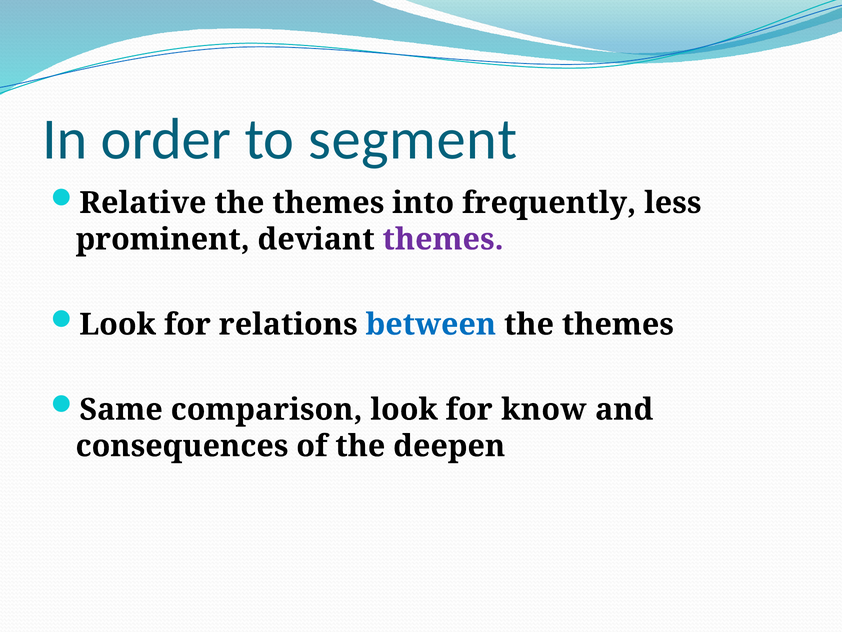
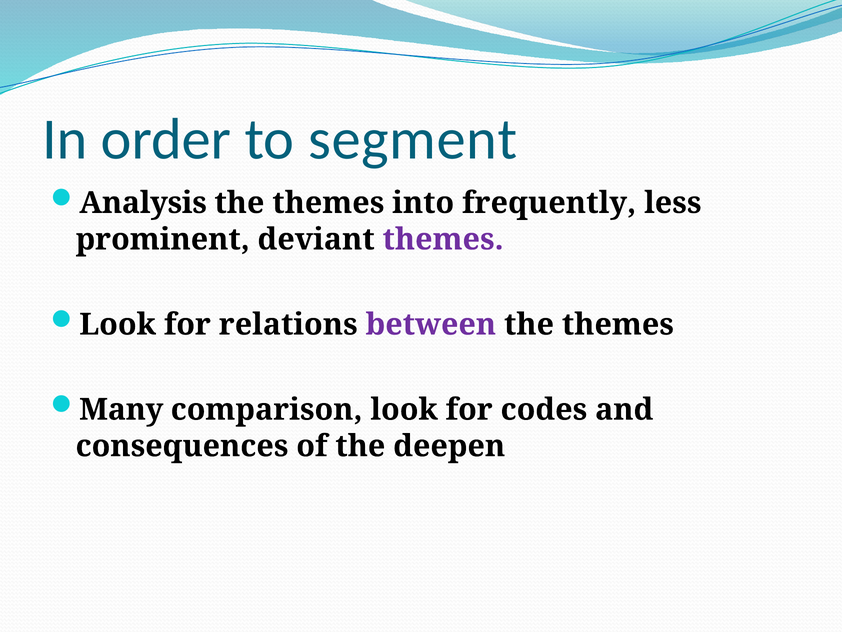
Relative: Relative -> Analysis (143, 203)
between colour: blue -> purple (431, 324)
Same: Same -> Many (121, 409)
know: know -> codes (544, 409)
